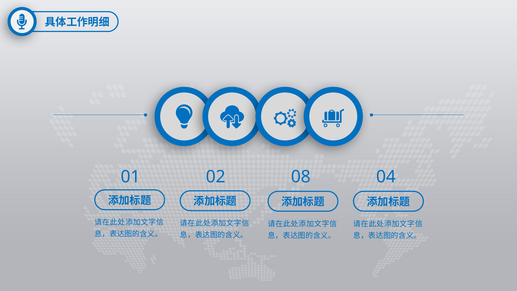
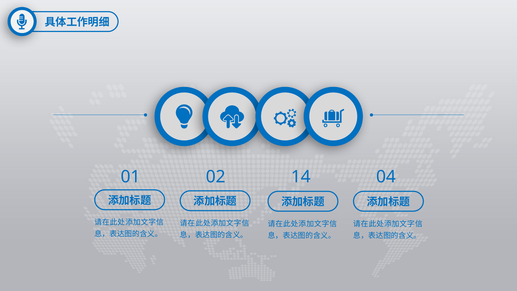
08: 08 -> 14 (301, 177)
